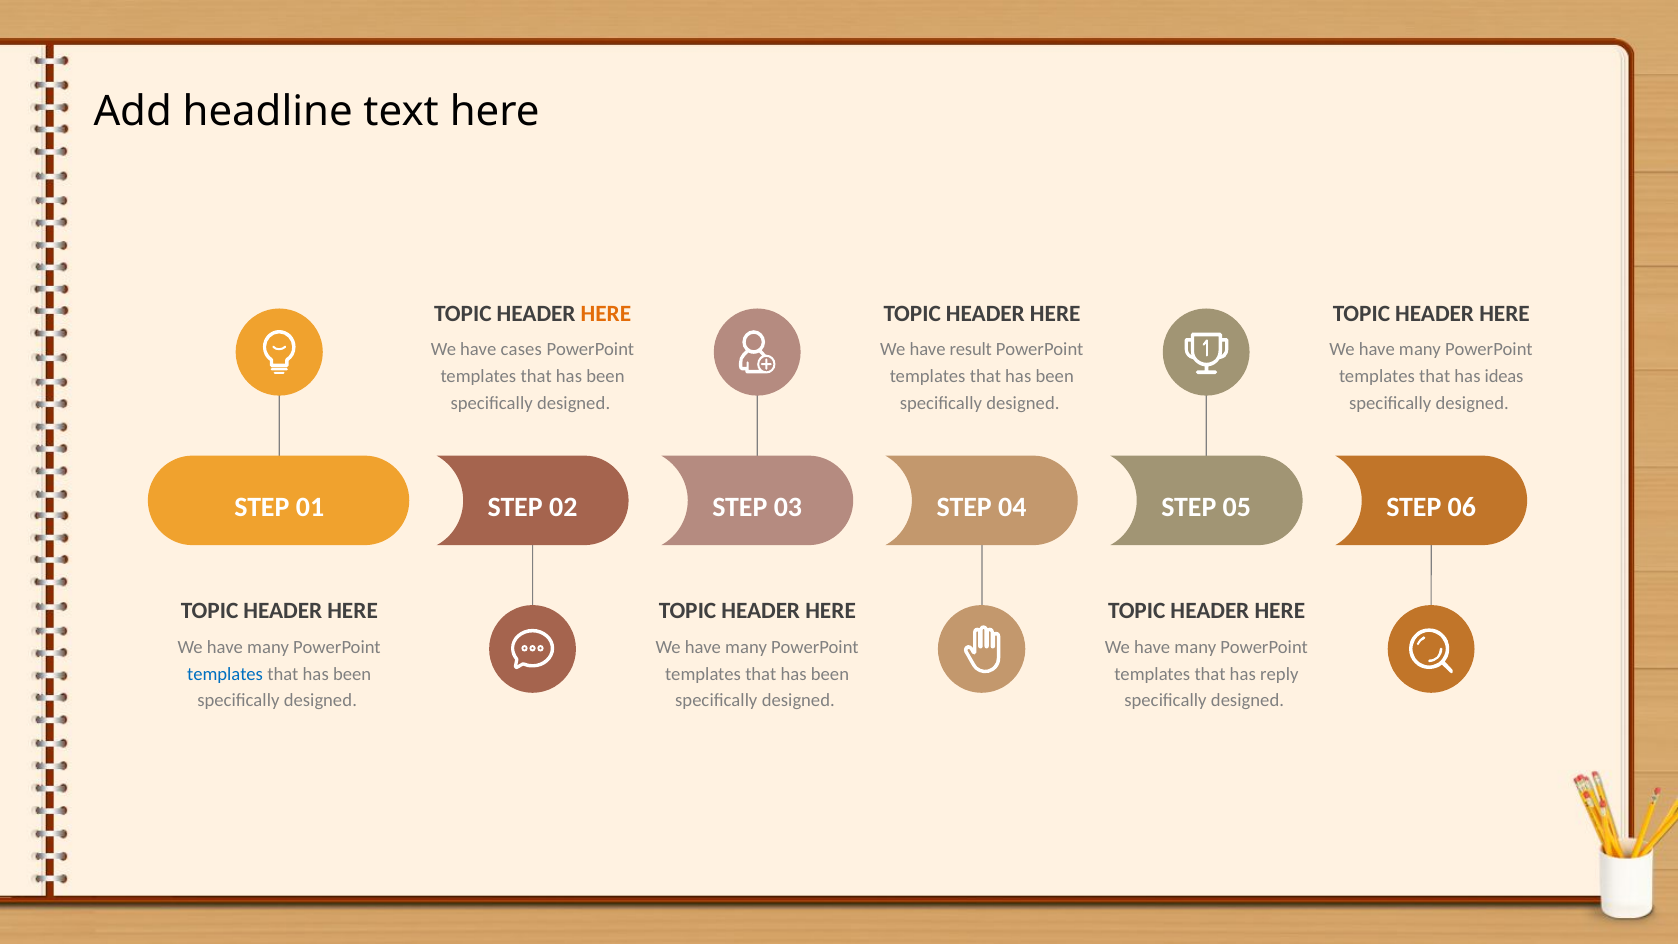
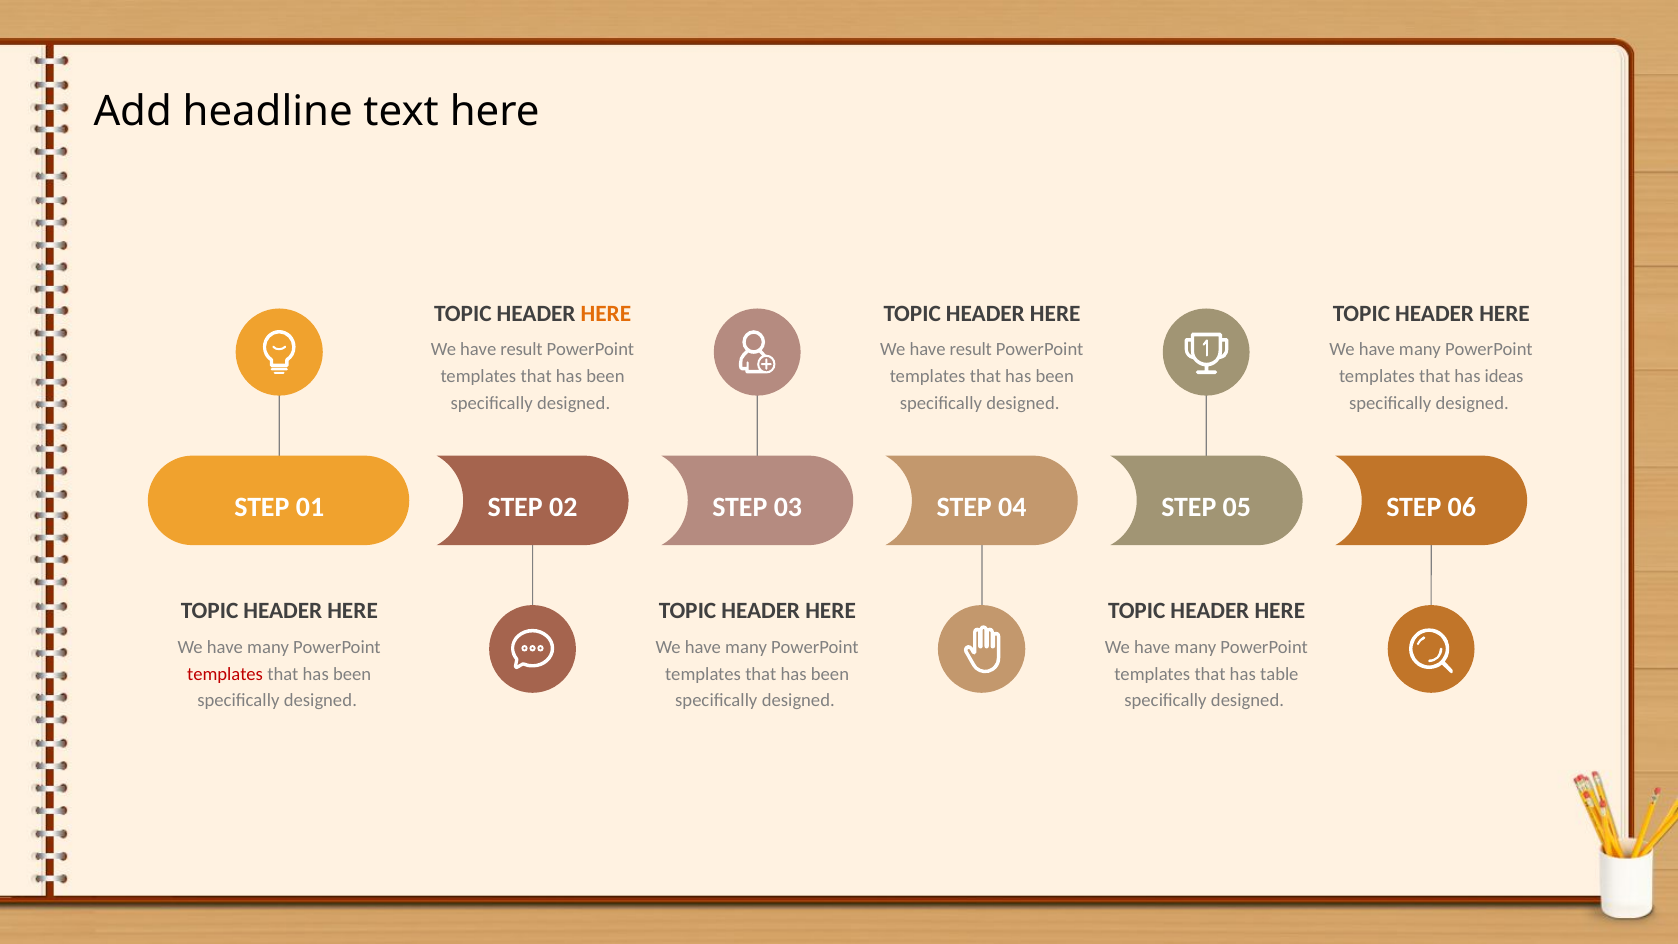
cases: cases -> result (521, 350)
templates colour: blue -> red (225, 674)
reply: reply -> table (1279, 674)
